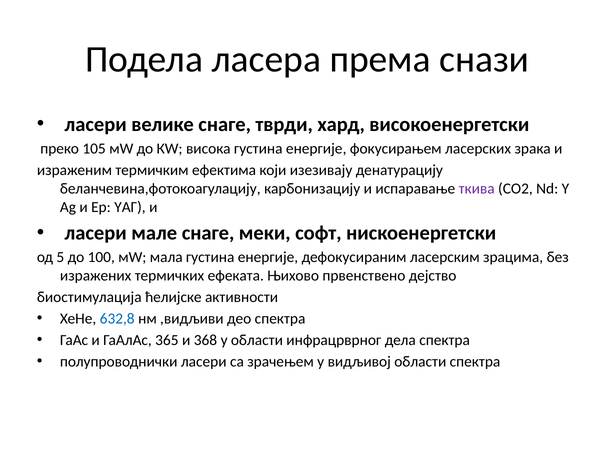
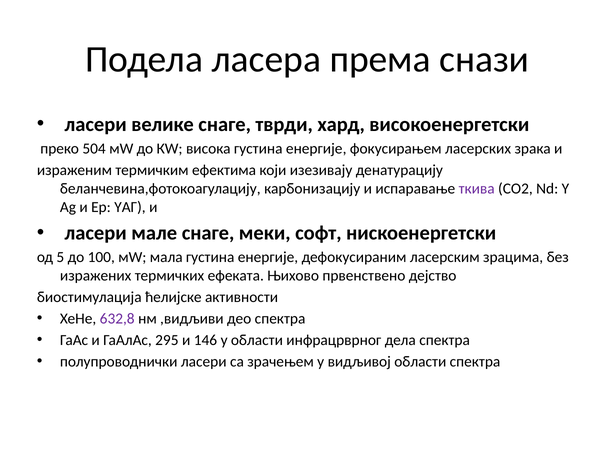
105: 105 -> 504 (94, 149)
632,8 colour: blue -> purple (117, 319)
365: 365 -> 295 (167, 340)
368: 368 -> 146 (205, 340)
